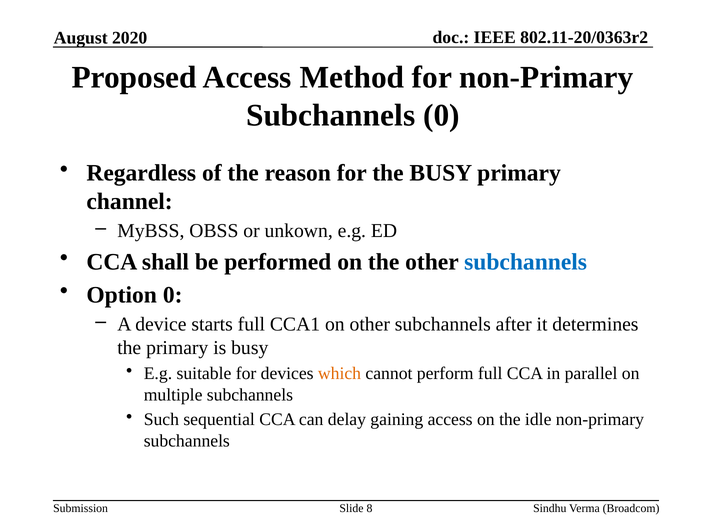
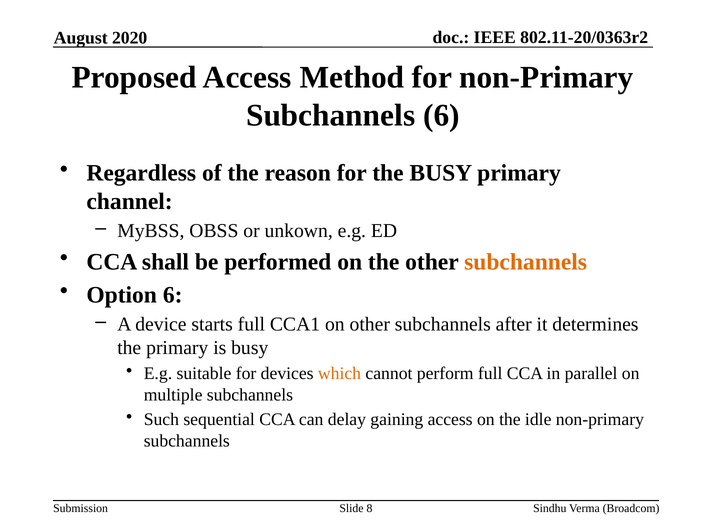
Subchannels 0: 0 -> 6 (441, 115)
subchannels colour: blue -> orange (526, 262)
Option 0: 0 -> 6 (173, 294)
